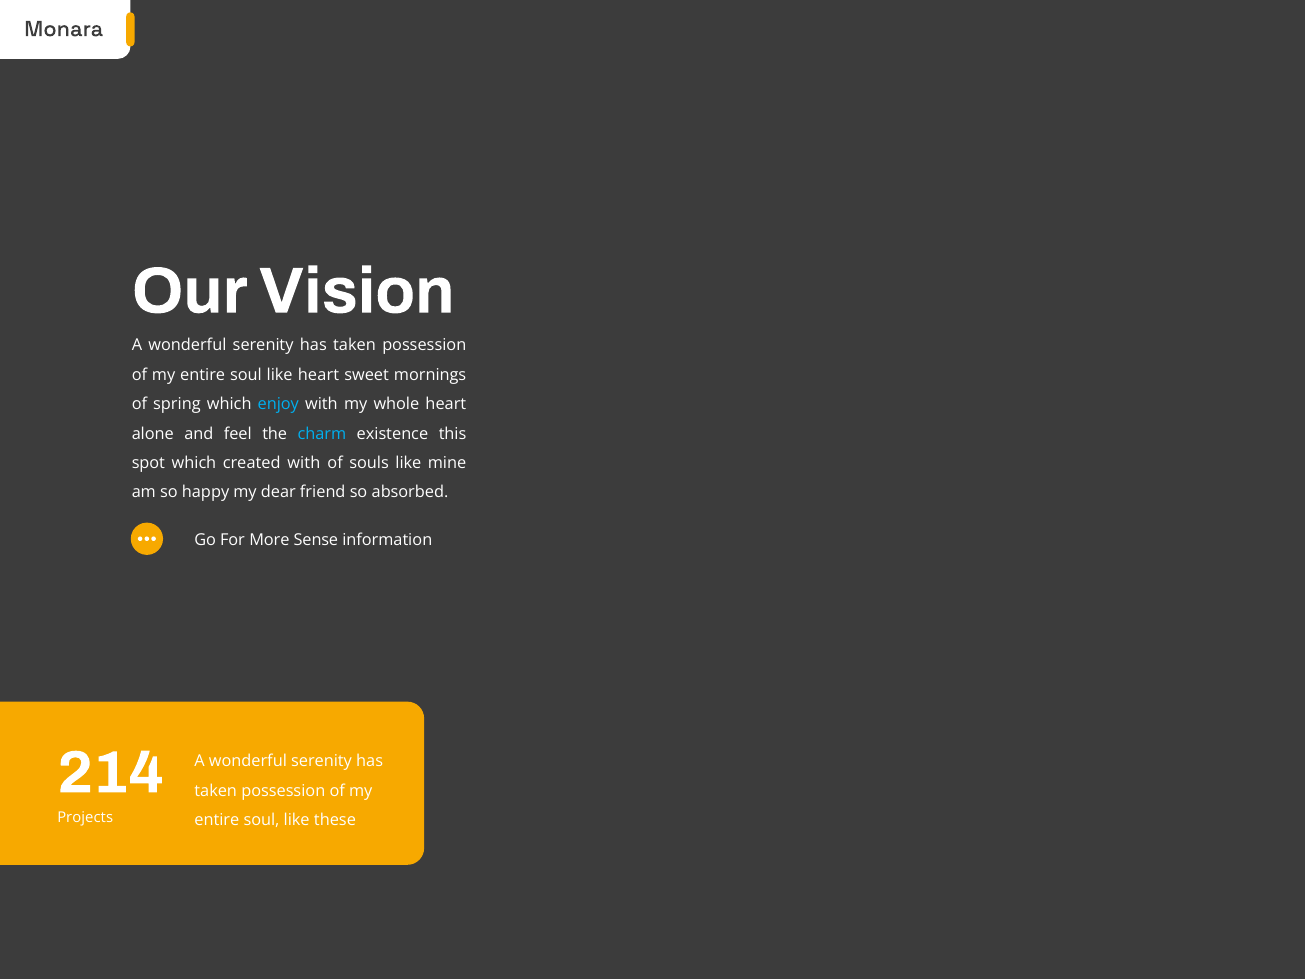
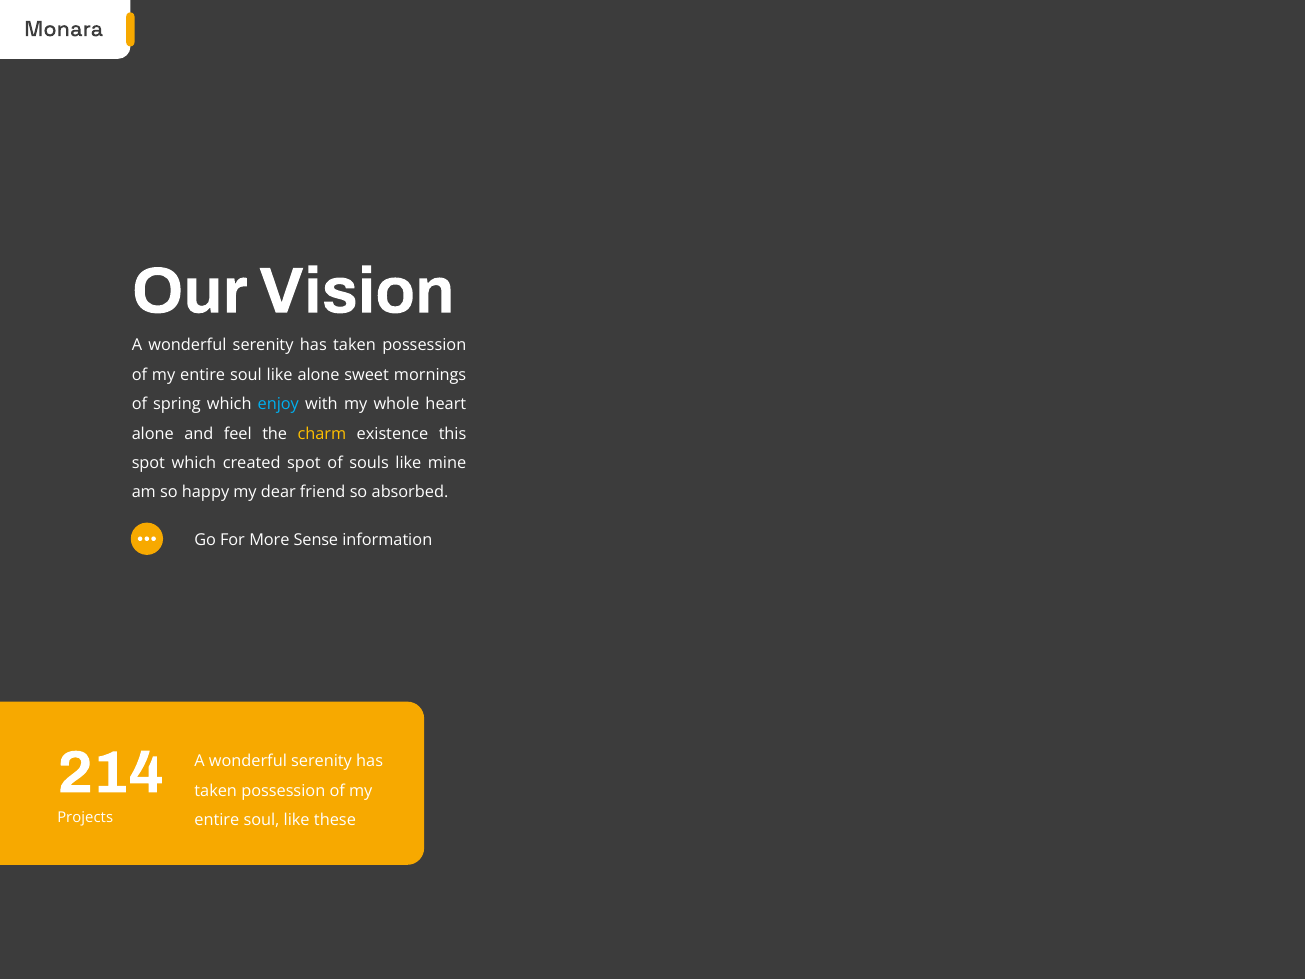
like heart: heart -> alone (319, 375)
charm colour: light blue -> yellow (322, 434)
created with: with -> spot (304, 463)
